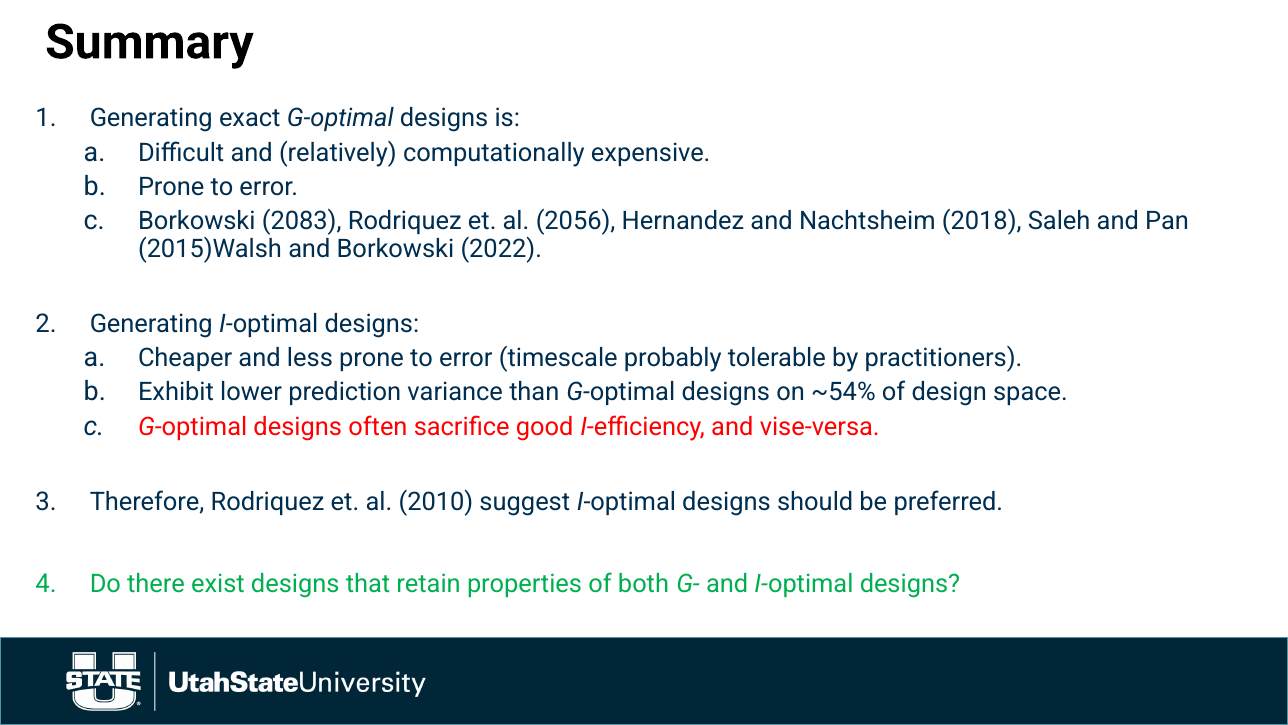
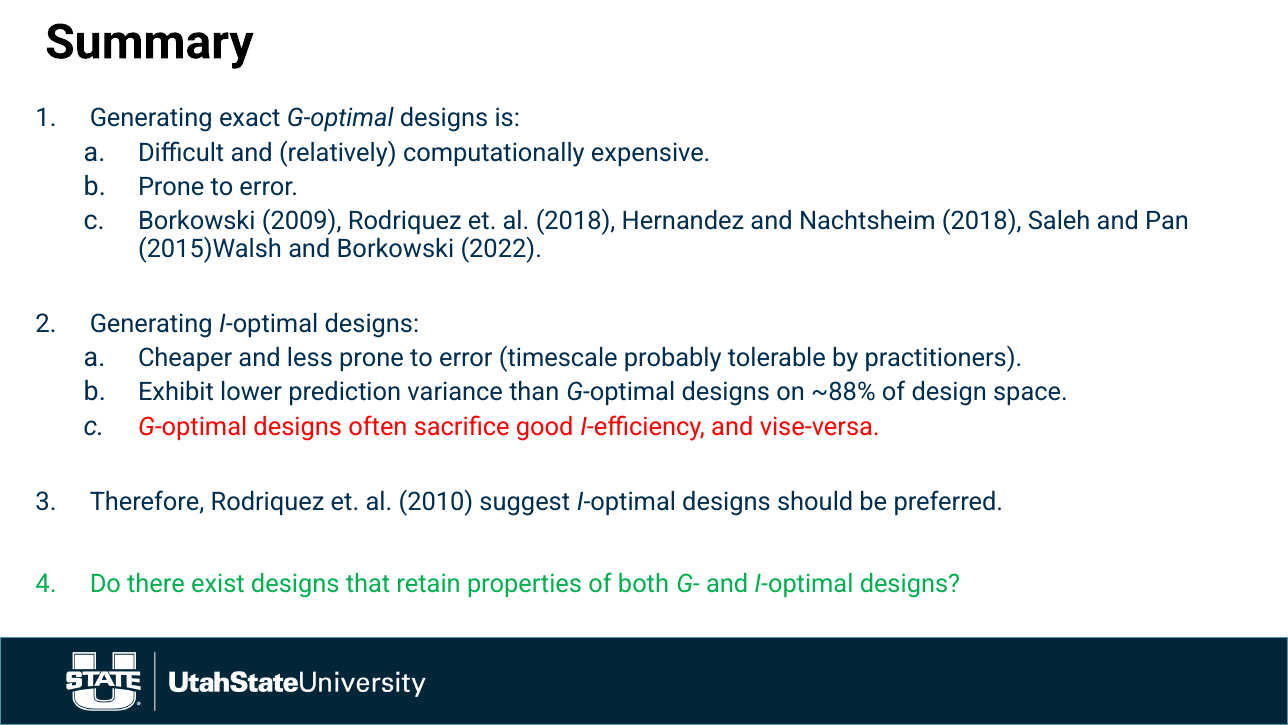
2083: 2083 -> 2009 (302, 221)
al 2056: 2056 -> 2018 (576, 221)
~54%: ~54% -> ~88% (843, 392)
